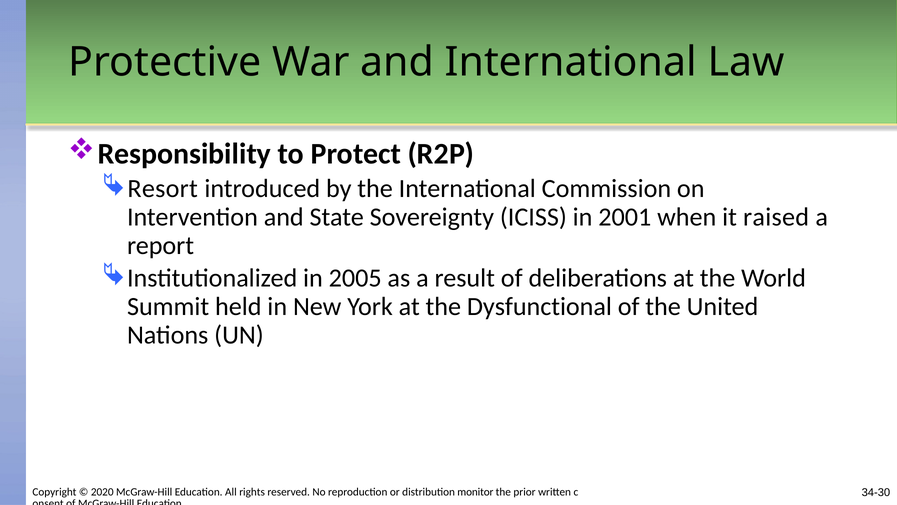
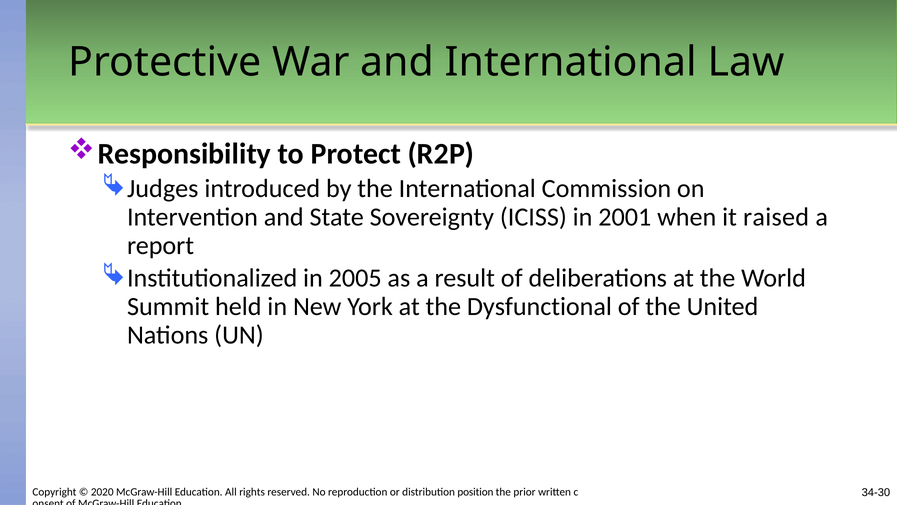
Resort: Resort -> Judges (163, 189)
monitor: monitor -> position (475, 492)
